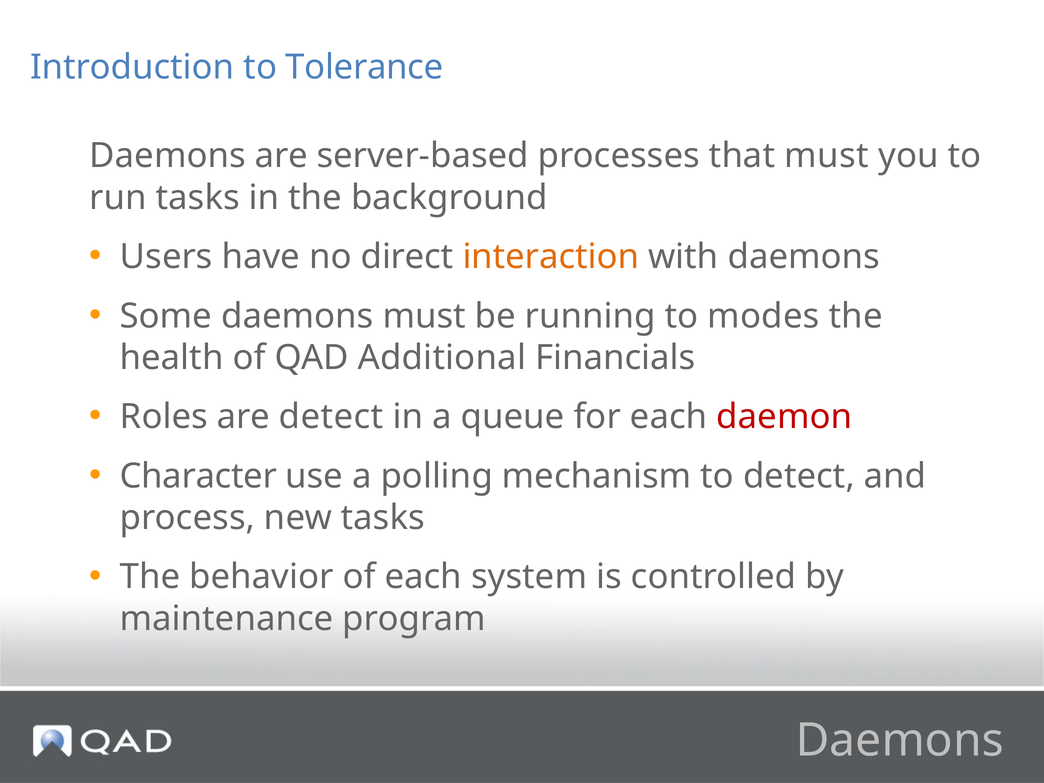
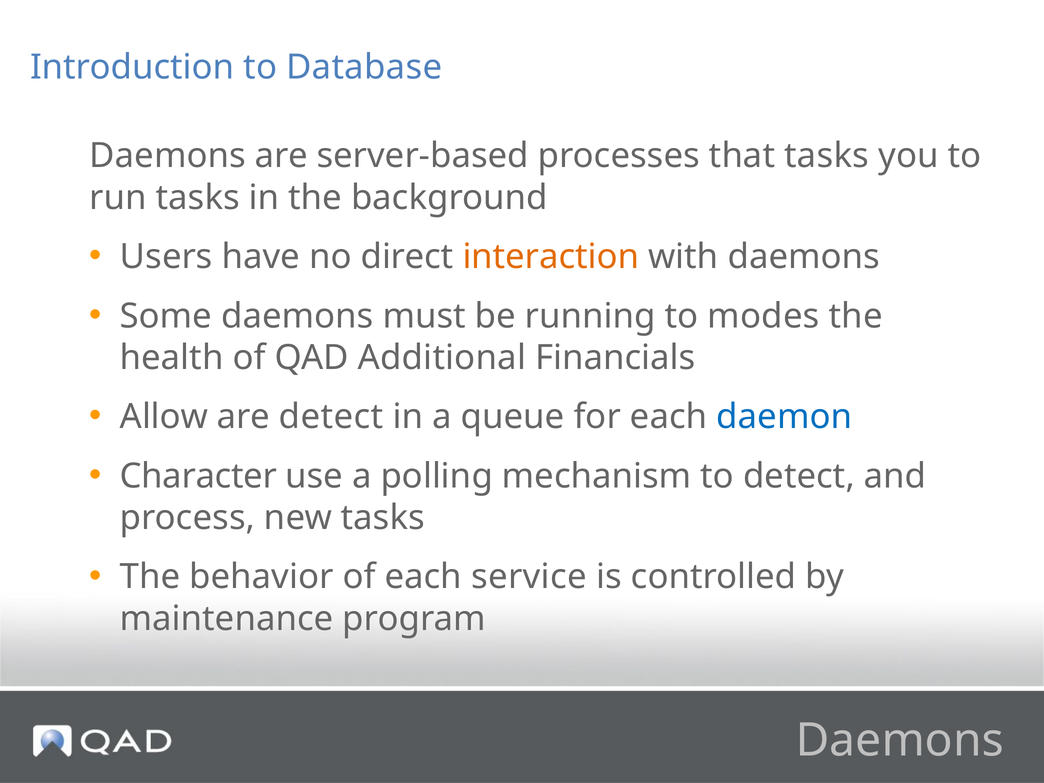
Tolerance: Tolerance -> Database (364, 68)
that must: must -> tasks (827, 156)
Roles: Roles -> Allow (164, 417)
daemon colour: red -> blue (784, 417)
system: system -> service (529, 577)
